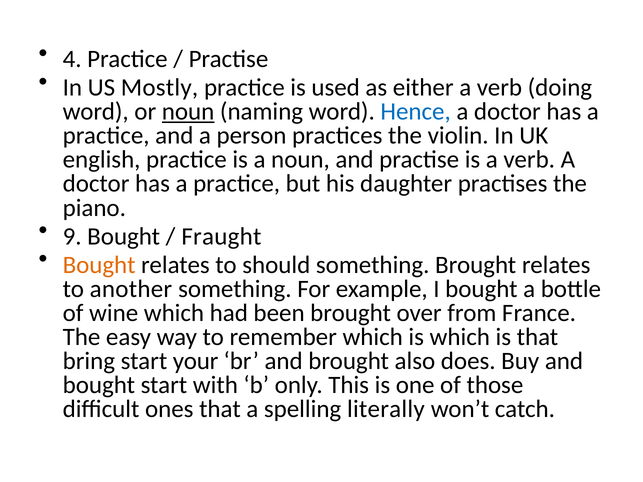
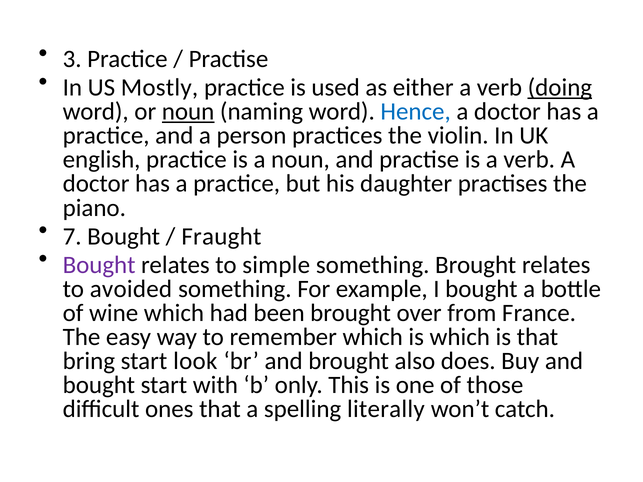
4: 4 -> 3 (72, 59)
doing underline: none -> present (560, 88)
9: 9 -> 7 (72, 236)
Bought colour: orange -> purple (99, 265)
should: should -> simple (276, 265)
another: another -> avoided (131, 289)
your: your -> look (195, 361)
